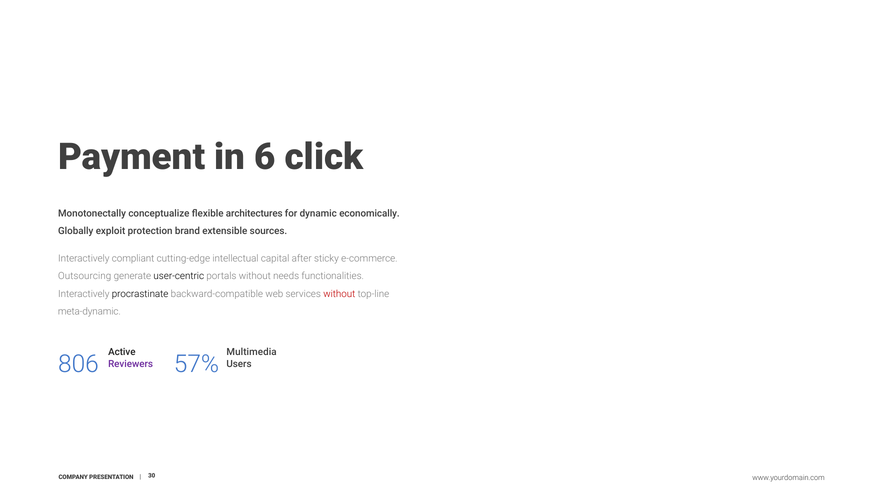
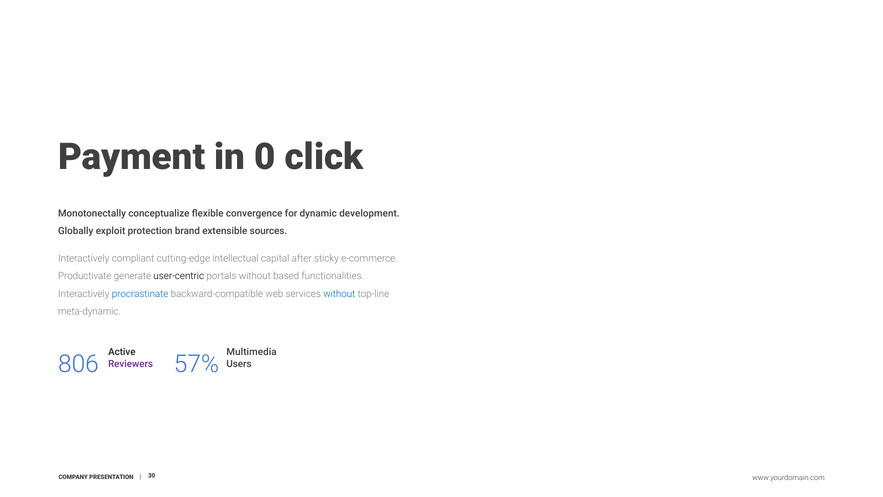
6: 6 -> 0 (265, 157)
architectures: architectures -> convergence (254, 213)
economically: economically -> development (369, 213)
Outsourcing: Outsourcing -> Productivate (85, 276)
needs: needs -> based (286, 276)
procrastinate colour: black -> blue (140, 294)
without colour: red -> blue (339, 294)
